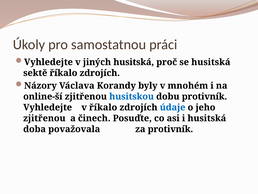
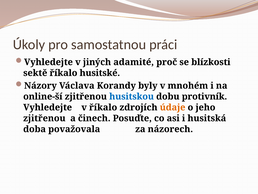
jiných husitská: husitská -> adamité (134, 62)
se husitská: husitská -> blízkosti (211, 62)
sektě říkalo zdrojích: zdrojích -> husitské (100, 73)
údaje colour: blue -> orange (173, 107)
za protivník: protivník -> názorech (170, 129)
